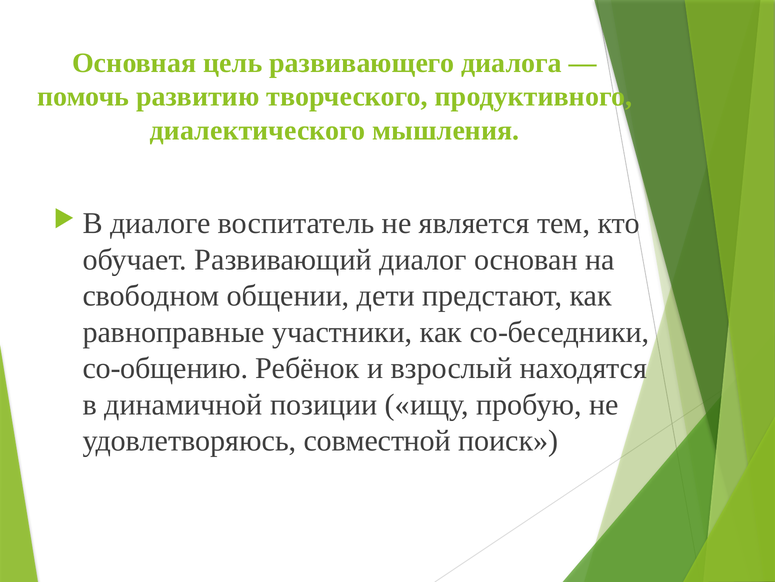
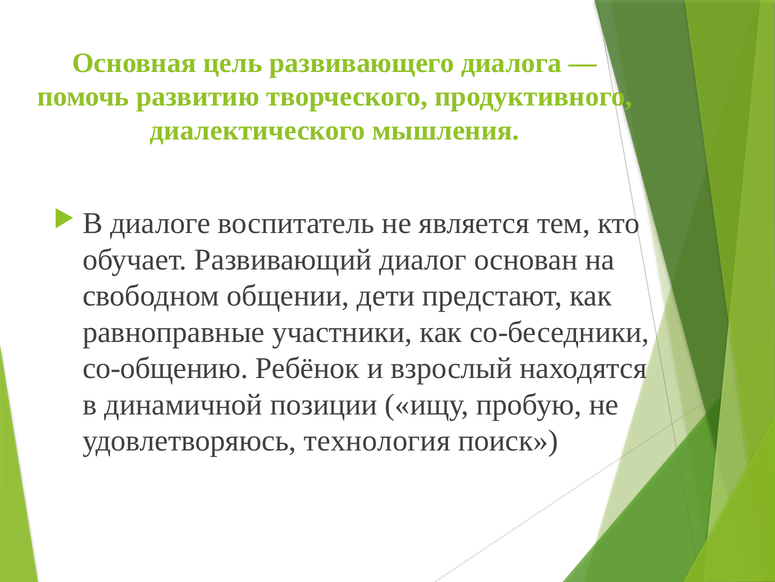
совместной: совместной -> технология (377, 440)
